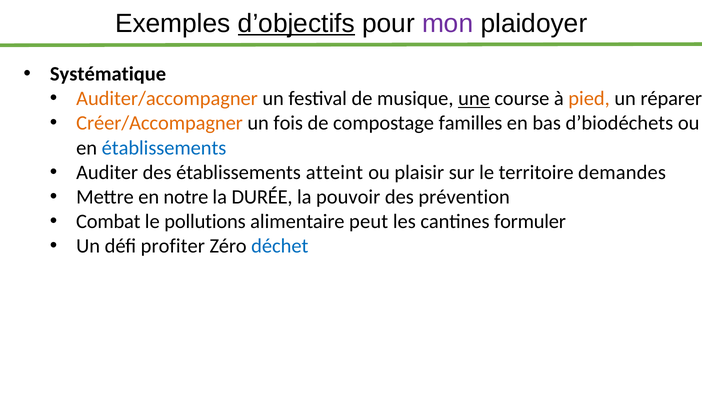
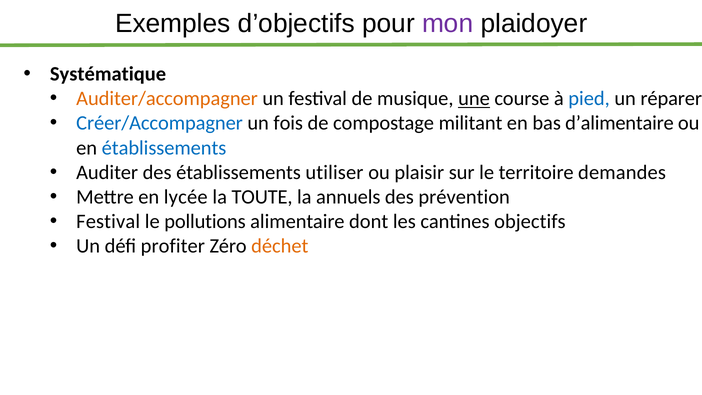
d’objectifs underline: present -> none (296, 24)
pied colour: orange -> blue (589, 99)
Créer/Accompagner colour: orange -> blue (160, 123)
familles: familles -> militant (470, 123)
d’biodéchets: d’biodéchets -> d’alimentaire (619, 123)
atteint: atteint -> utiliser (334, 172)
notre: notre -> lycée (186, 197)
DURÉE: DURÉE -> TOUTE (262, 197)
pouvoir: pouvoir -> annuels (348, 197)
Combat: Combat -> Festival (108, 221)
peut: peut -> dont (369, 221)
formuler: formuler -> objectifs (530, 221)
déchet colour: blue -> orange (280, 246)
